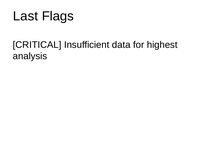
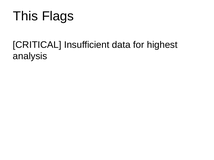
Last: Last -> This (25, 16)
